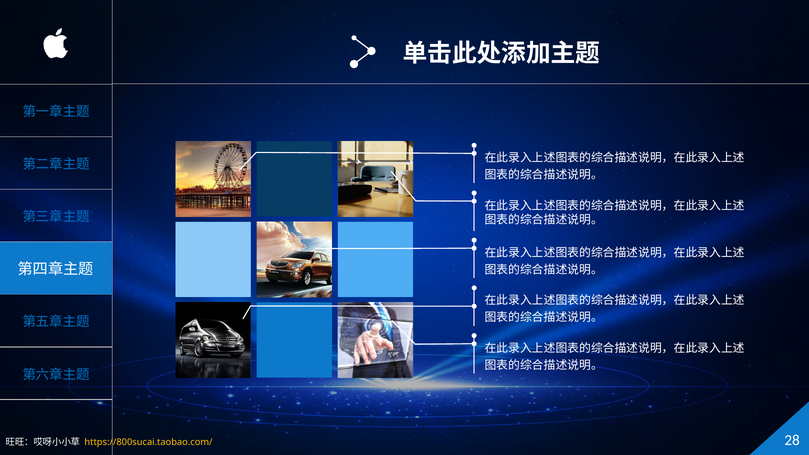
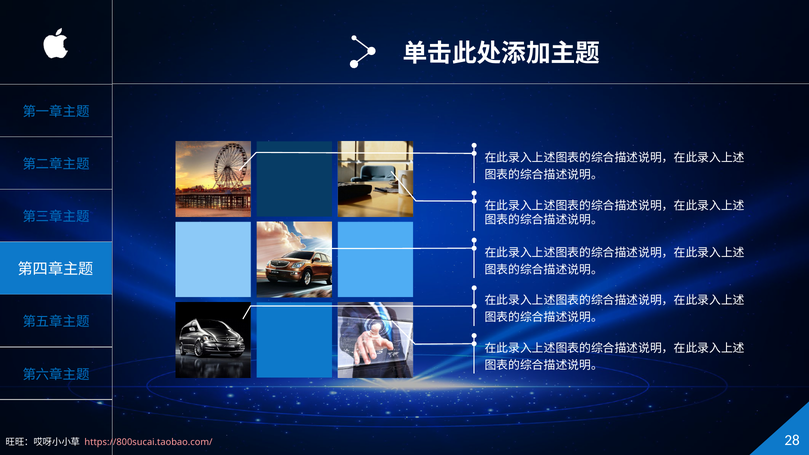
https://800sucai.taobao.com/ colour: yellow -> pink (148, 442)
